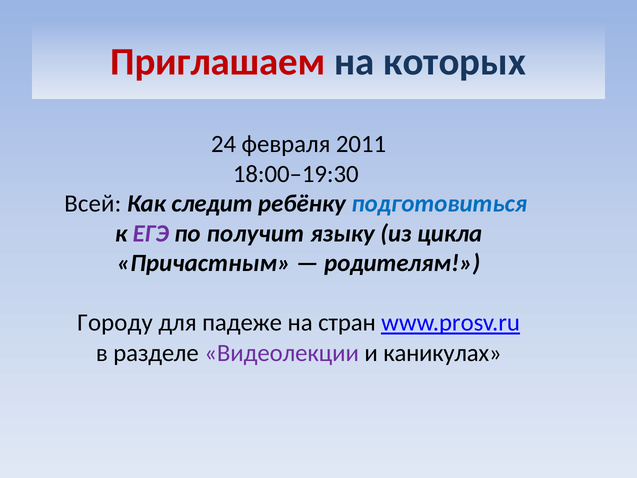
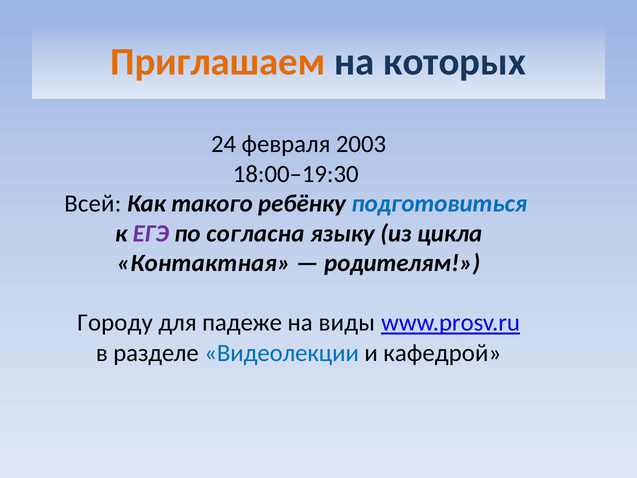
Приглашаем colour: red -> orange (218, 62)
2011: 2011 -> 2003 (361, 144)
следит: следит -> такого (212, 204)
получит: получит -> согласна (255, 233)
Причастным: Причастным -> Контактная (204, 263)
стран: стран -> виды (347, 323)
Видеолекции colour: purple -> blue (282, 353)
каникулах: каникулах -> кафедрой (442, 353)
